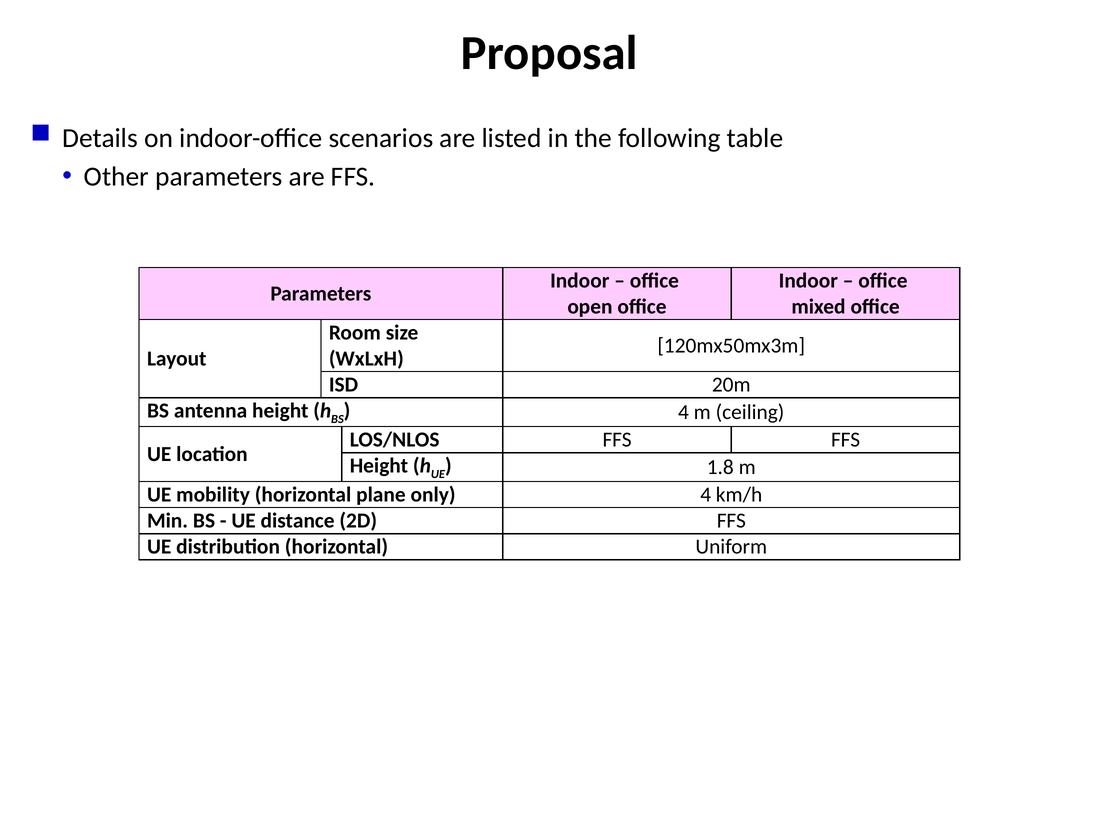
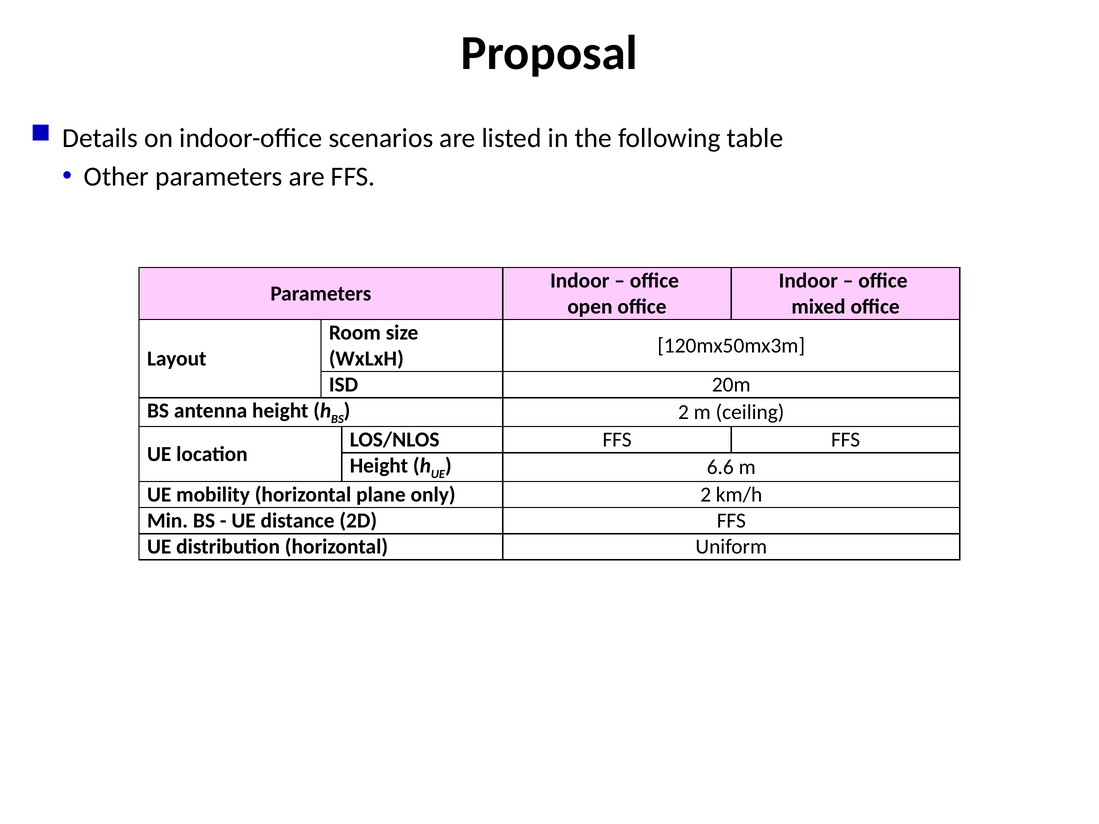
4: 4 -> 2 (683, 413)
1.8: 1.8 -> 6.6 (720, 468)
only 4: 4 -> 2 (706, 495)
